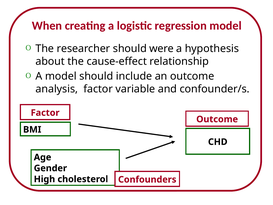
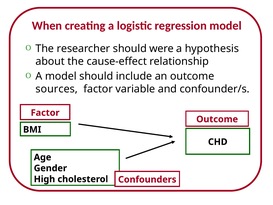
analysis: analysis -> sources (57, 89)
